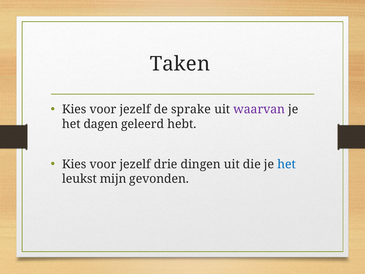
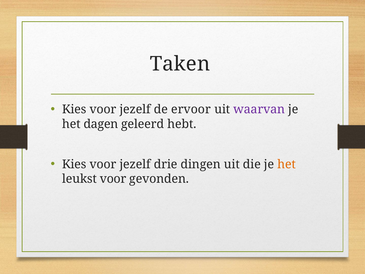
sprake: sprake -> ervoor (191, 109)
het colour: blue -> orange (287, 164)
leukst mijn: mijn -> voor (113, 179)
